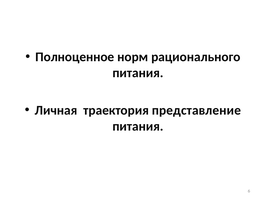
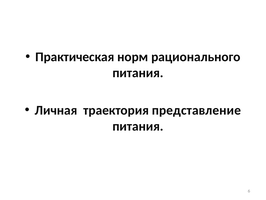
Полноценное: Полноценное -> Практическая (75, 57)
